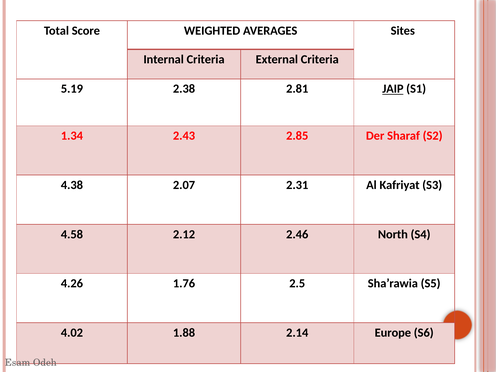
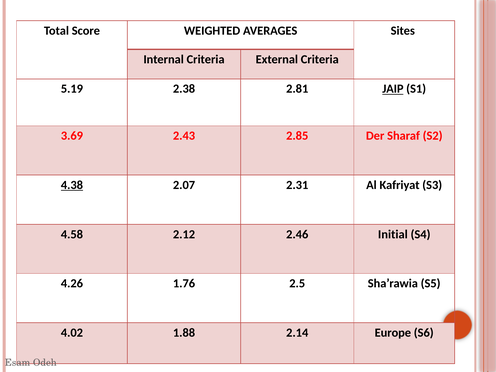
1.34: 1.34 -> 3.69 (72, 136)
4.38 underline: none -> present (72, 185)
North: North -> Initial (393, 234)
